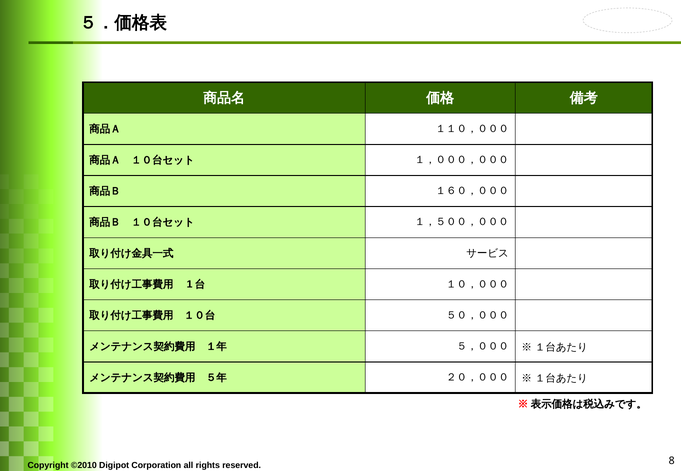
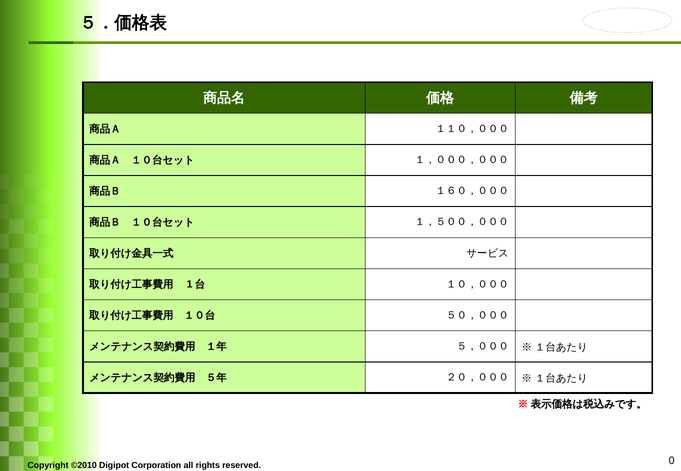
8: 8 -> 0 (672, 461)
